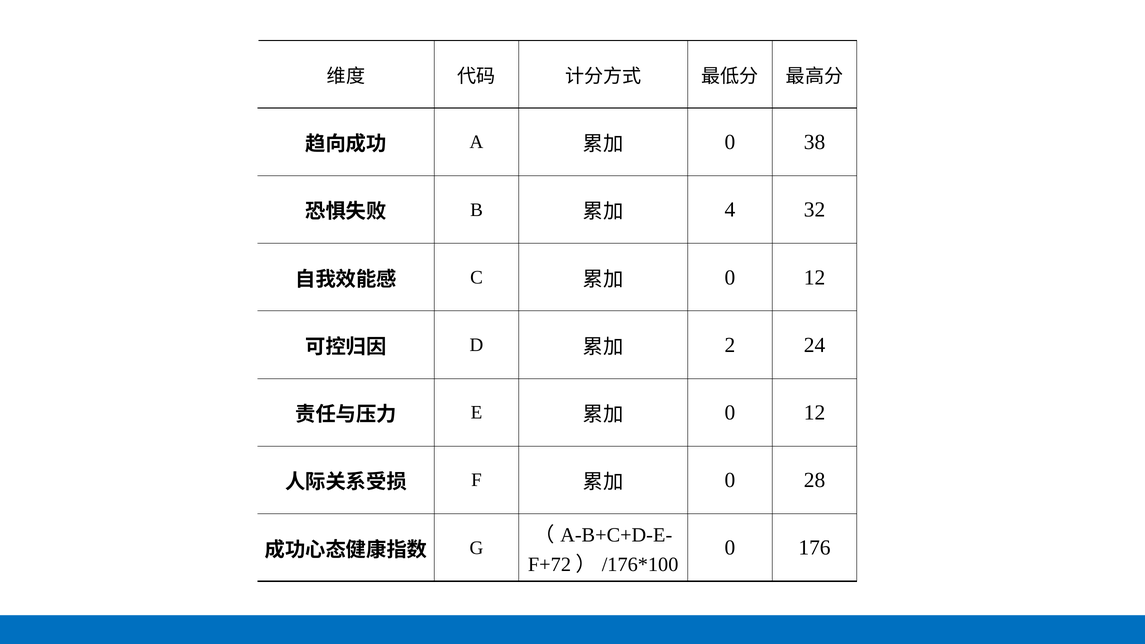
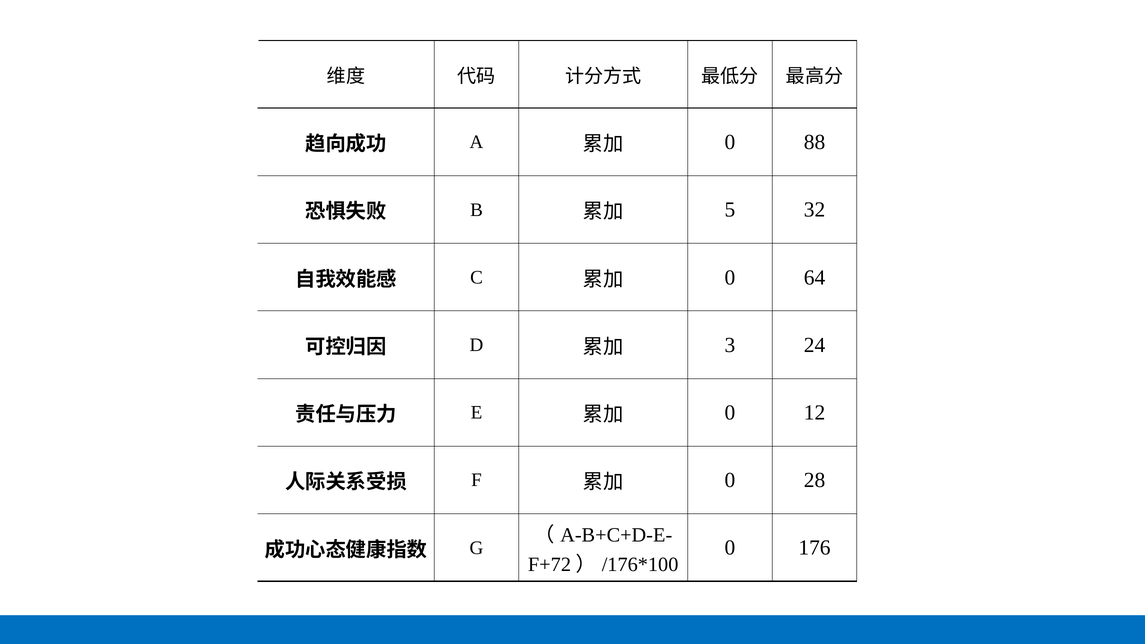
38: 38 -> 88 (815, 142)
4: 4 -> 5 (730, 210)
12: 12 -> 64 (815, 277)
2: 2 -> 3 (730, 345)
